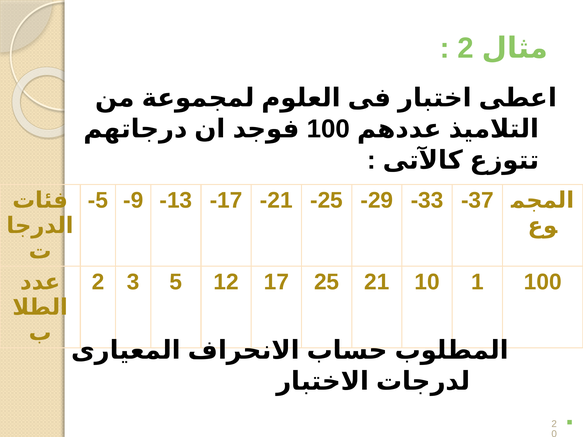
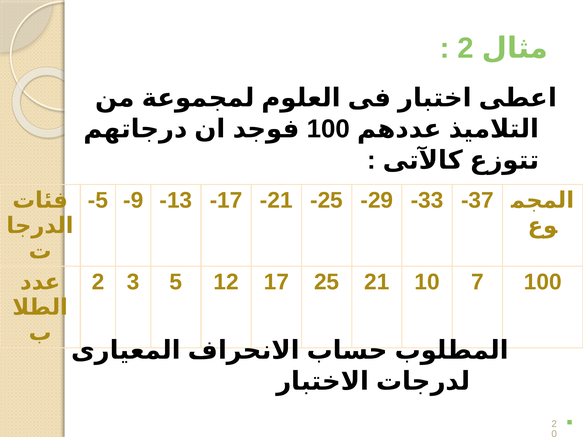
1: 1 -> 7 (477, 282)
